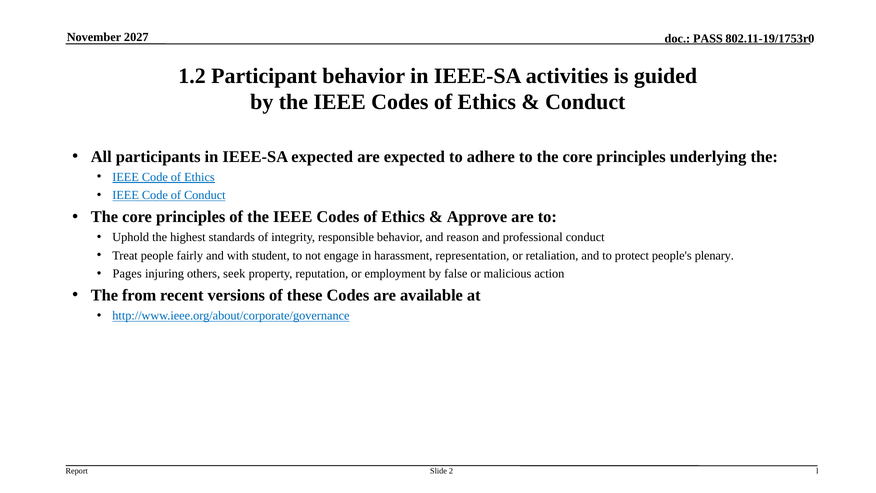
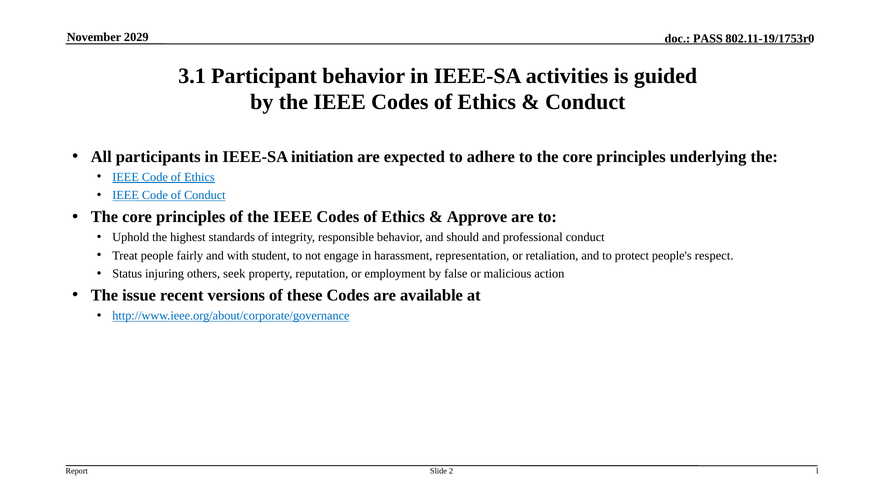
2027: 2027 -> 2029 (136, 37)
1.2: 1.2 -> 3.1 (192, 76)
IEEE-SA expected: expected -> initiation (322, 157)
reason: reason -> should (463, 237)
plenary: plenary -> respect (714, 255)
Pages: Pages -> Status (127, 274)
from: from -> issue (139, 295)
